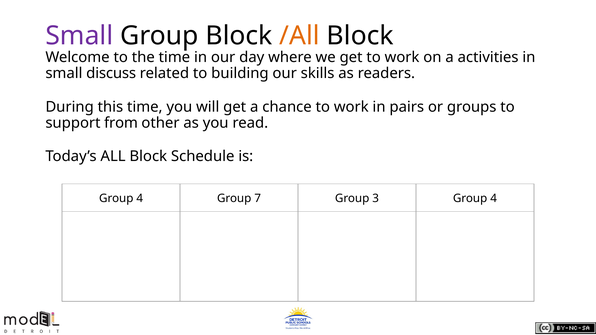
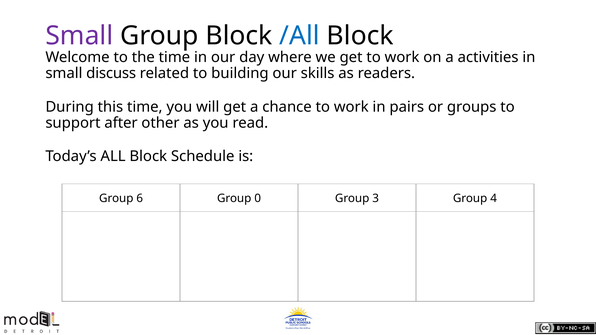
/All colour: orange -> blue (300, 36)
from: from -> after (121, 123)
4: 4 -> 6 (140, 198)
7: 7 -> 0 (258, 198)
